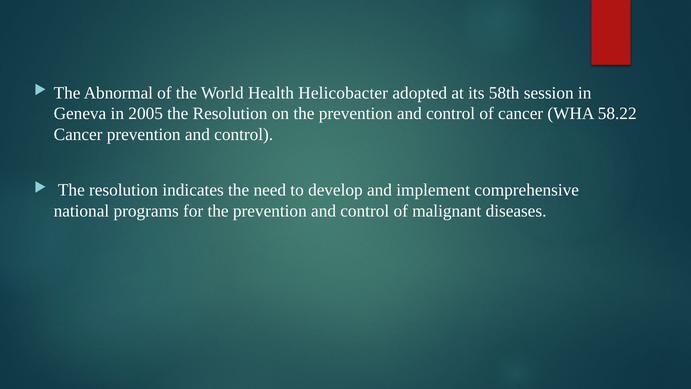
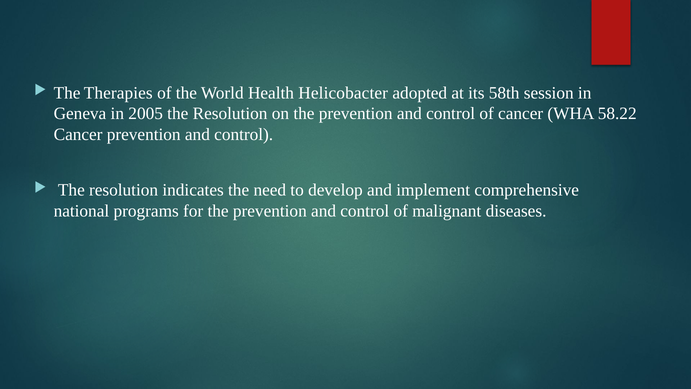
Abnormal: Abnormal -> Therapies (118, 93)
